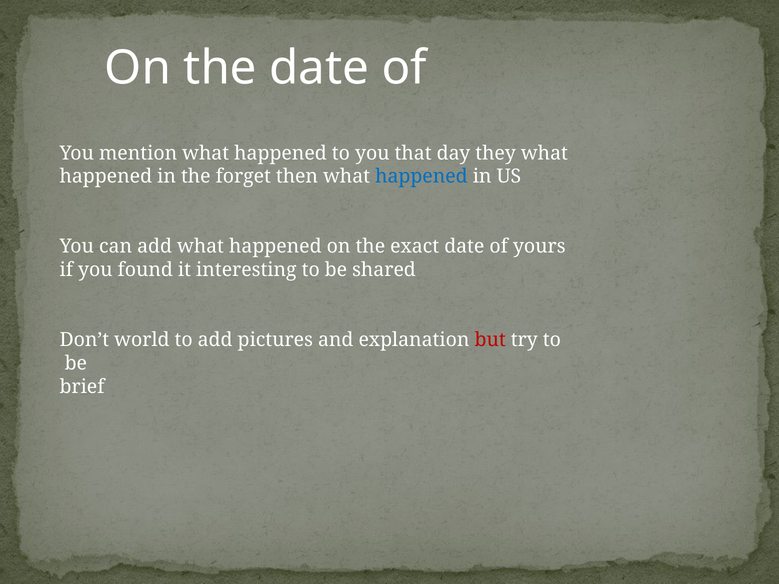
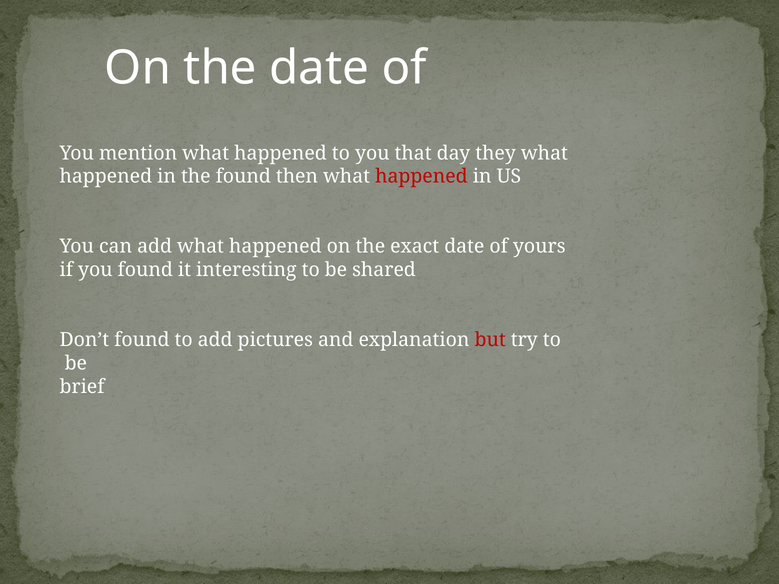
the forget: forget -> found (243, 177)
happened colour: blue -> red (421, 177)
Don’t world: world -> found (142, 340)
